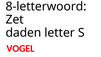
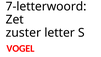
8-letterwoord: 8-letterwoord -> 7-letterwoord (46, 6)
daden: daden -> zuster (23, 33)
